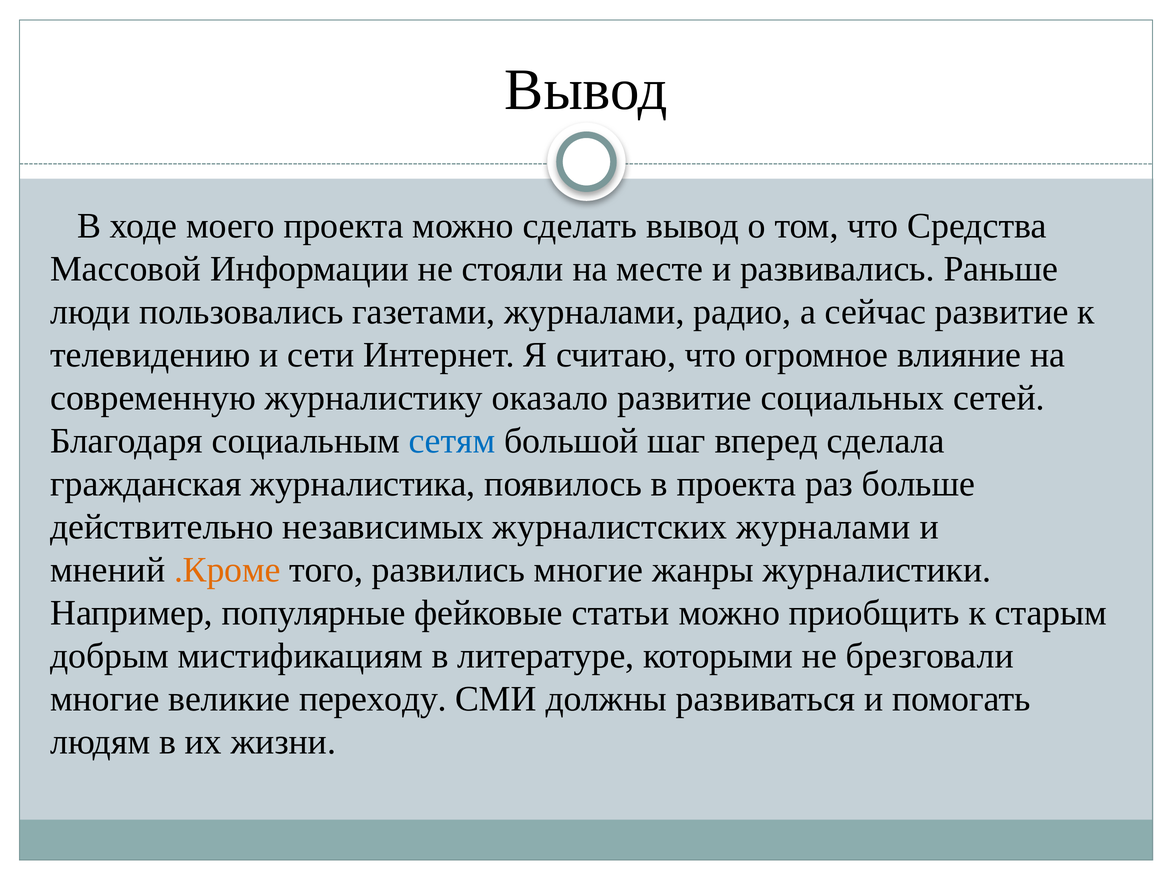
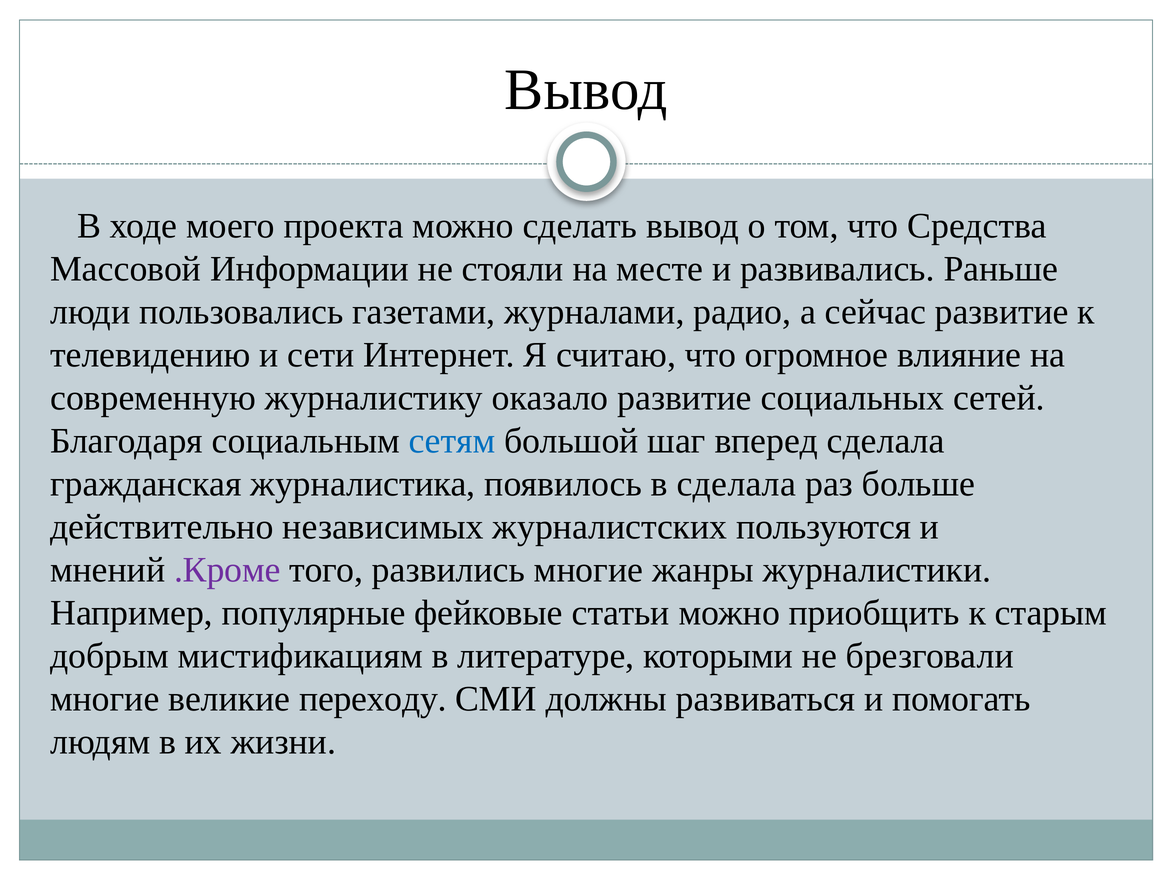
в проекта: проекта -> сделала (736, 484)
журналистских журналами: журналами -> пользуются (824, 527)
.Кроме colour: orange -> purple (227, 570)
